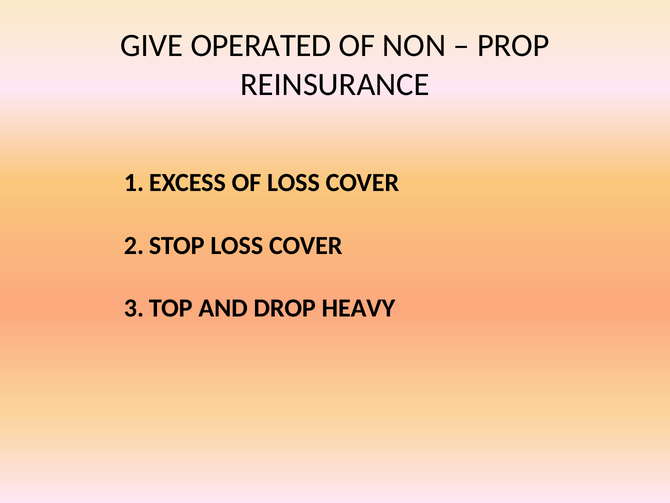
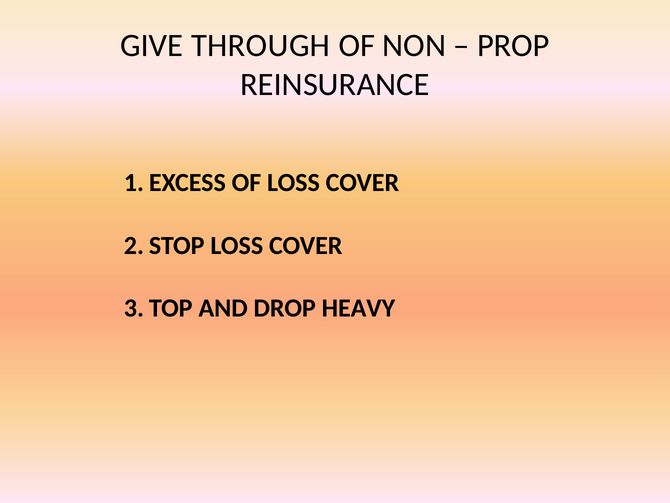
OPERATED: OPERATED -> THROUGH (261, 45)
